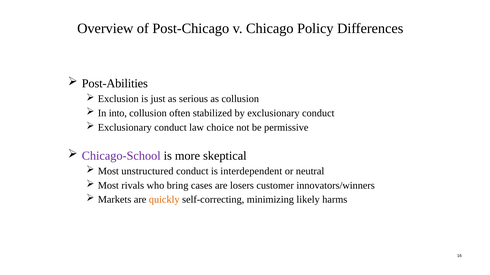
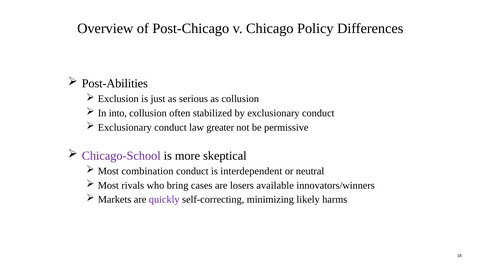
choice: choice -> greater (220, 128)
unstructured: unstructured -> combination (147, 171)
customer: customer -> available (275, 186)
quickly colour: orange -> purple (164, 200)
